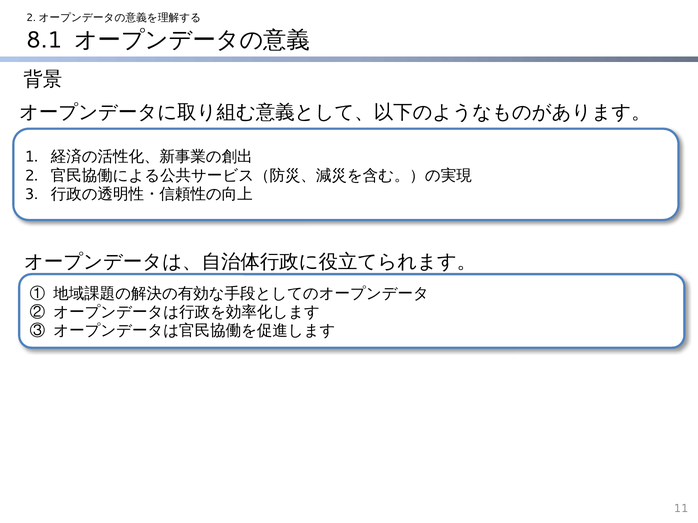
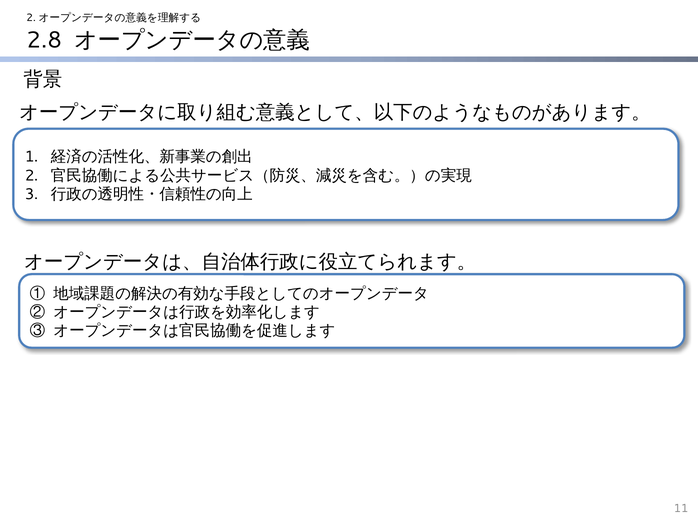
8.1: 8.1 -> 2.8 (44, 40)
